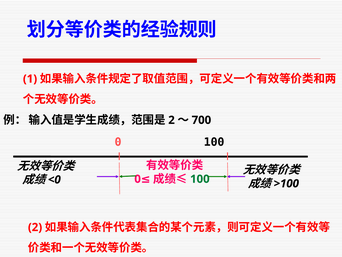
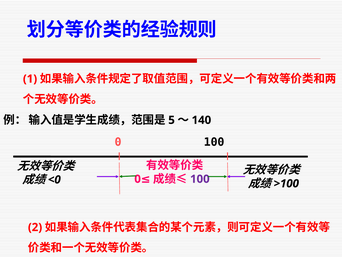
2: 2 -> 5 (172, 120)
700: 700 -> 140 (201, 120)
100 colour: green -> purple (200, 179)
